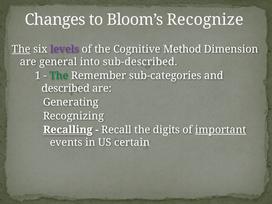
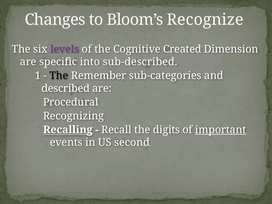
The underline: present -> none (21, 49)
Method: Method -> Created (182, 49)
general: general -> specific (58, 62)
The colour: green -> black (59, 76)
Generating: Generating -> Procedural (71, 102)
certain: certain -> second (132, 142)
